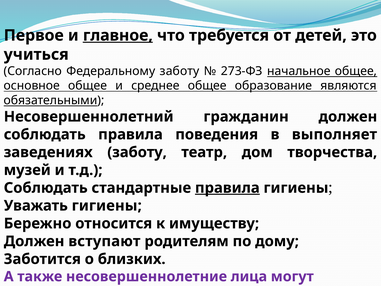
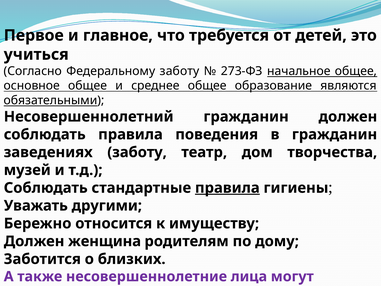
главное underline: present -> none (118, 35)
в выполняет: выполняет -> гражданин (335, 134)
Уважать гигиены: гигиены -> другими (107, 205)
вступают: вступают -> женщина (105, 241)
